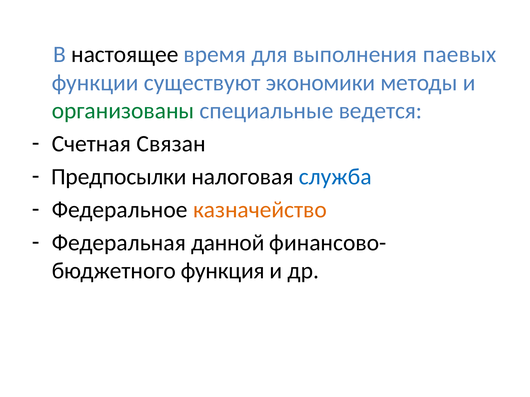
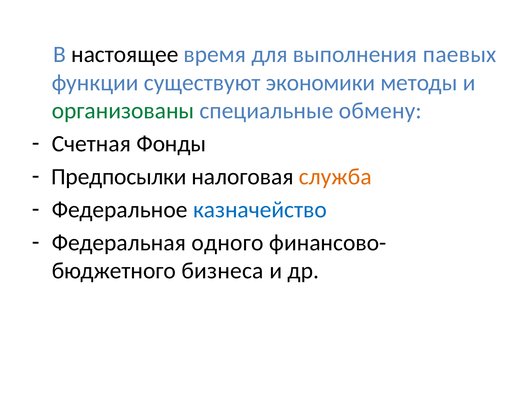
ведется: ведется -> обмену (380, 111)
Связан: Связан -> Фонды (171, 144)
служба colour: blue -> orange (335, 177)
казначейство colour: orange -> blue (260, 210)
данной: данной -> одного (228, 243)
функция: функция -> бизнеса (223, 271)
